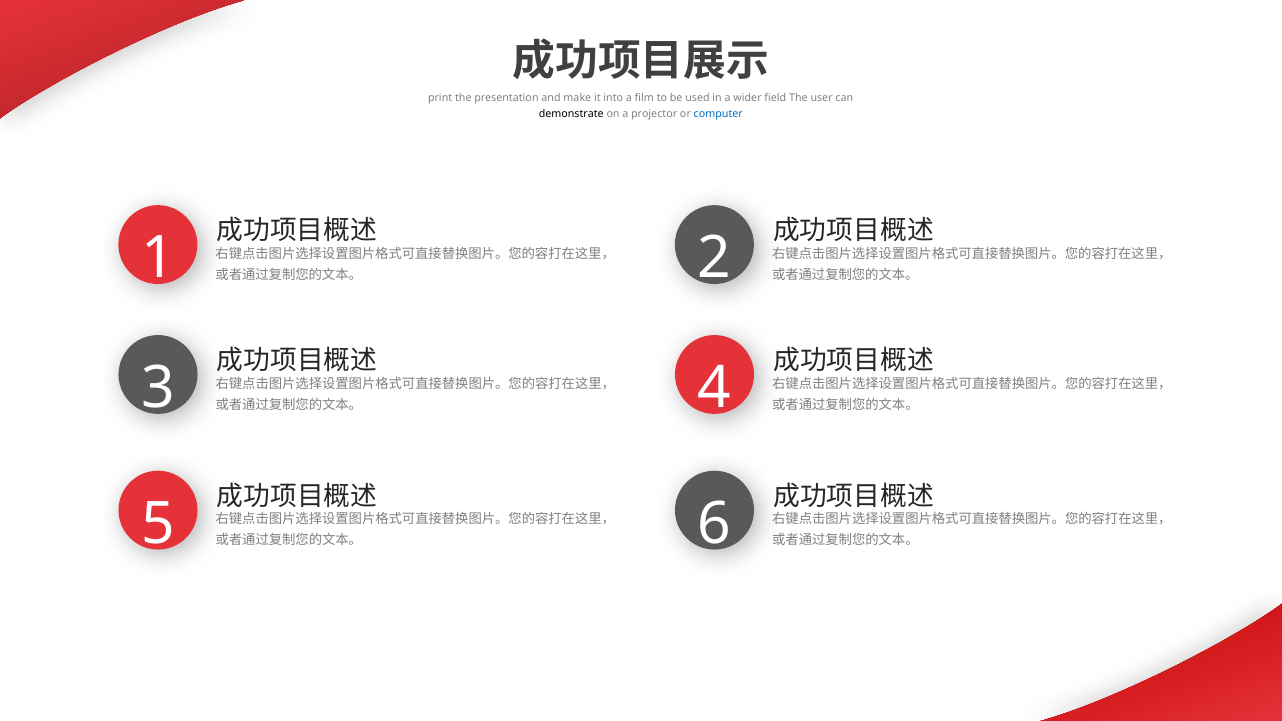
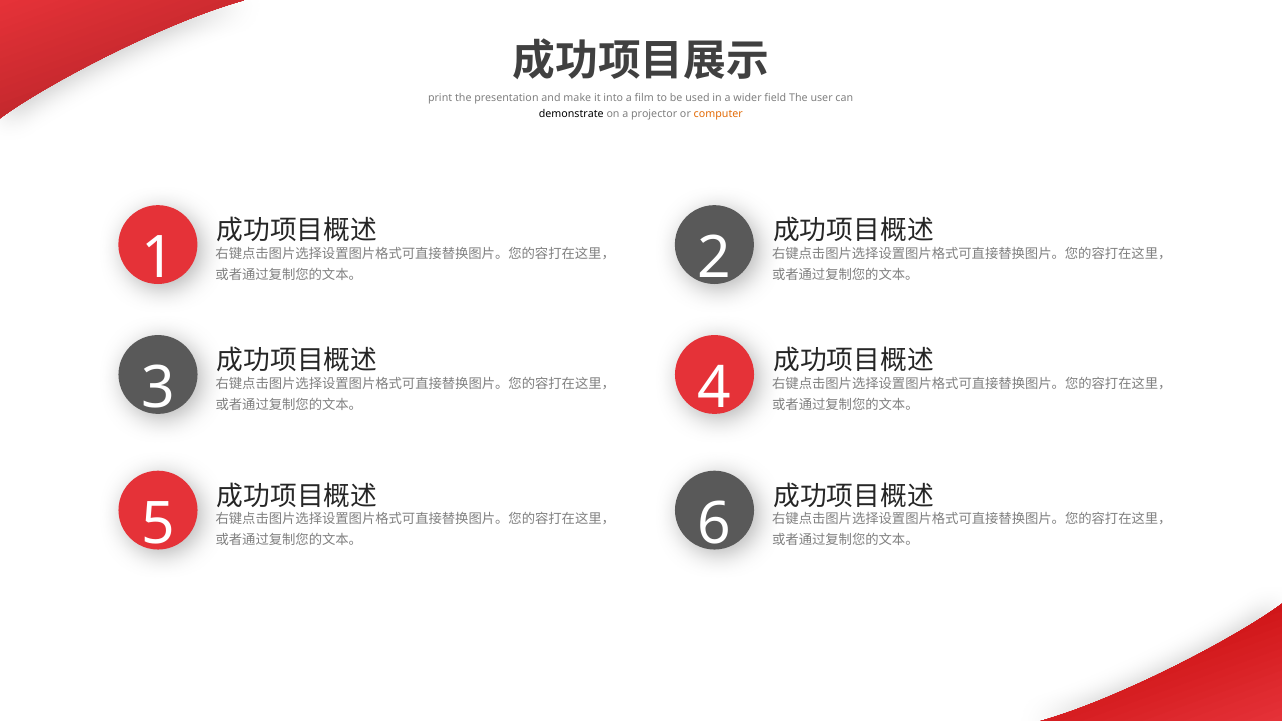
computer colour: blue -> orange (718, 114)
